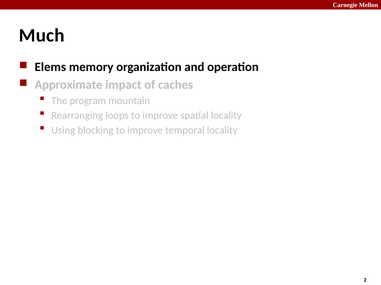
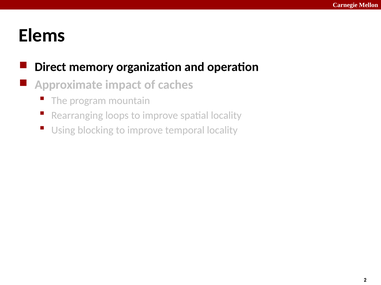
Much: Much -> Elems (42, 35)
Elems: Elems -> Direct (50, 67)
